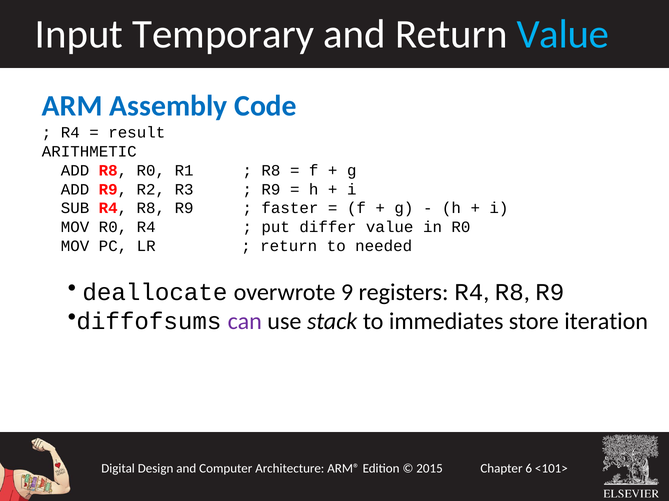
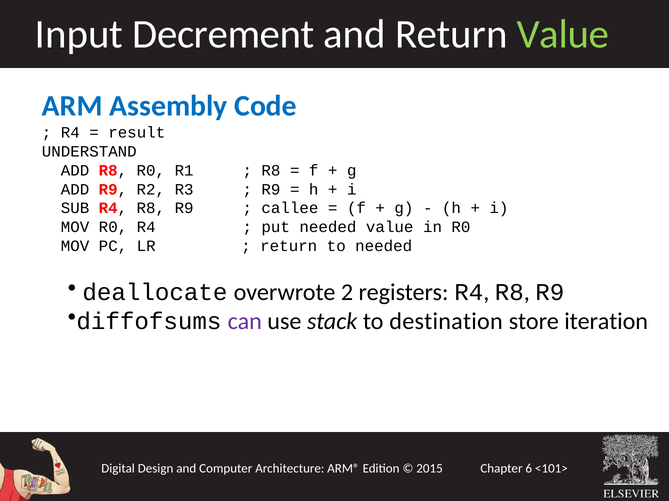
Temporary: Temporary -> Decrement (223, 34)
Value colour: light blue -> light green (563, 34)
ARITHMETIC: ARITHMETIC -> UNDERSTAND (89, 152)
faster: faster -> callee (290, 209)
put differ: differ -> needed (328, 228)
9: 9 -> 2 (347, 293)
immediates: immediates -> destination (446, 322)
